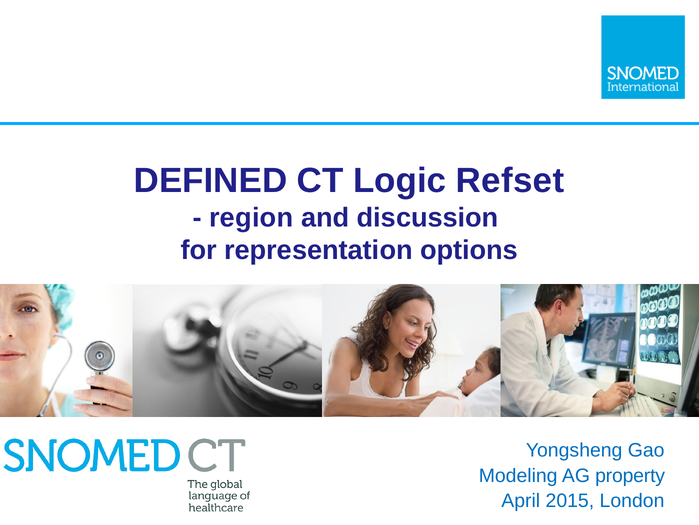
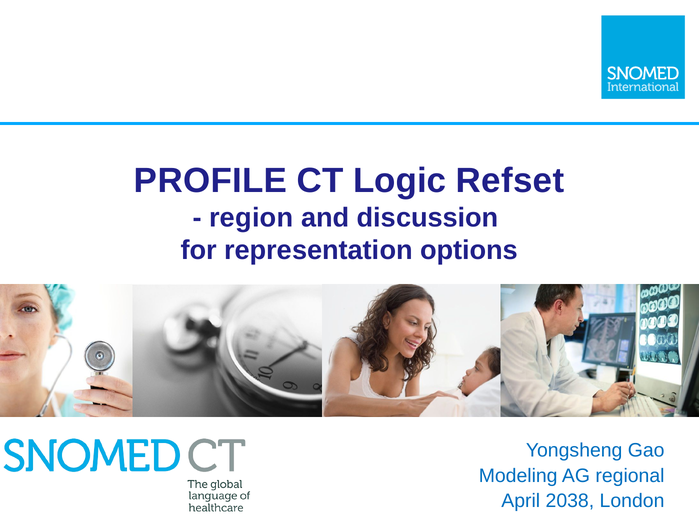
DEFINED: DEFINED -> PROFILE (210, 180)
property: property -> regional (630, 475)
2015: 2015 -> 2038 (570, 500)
